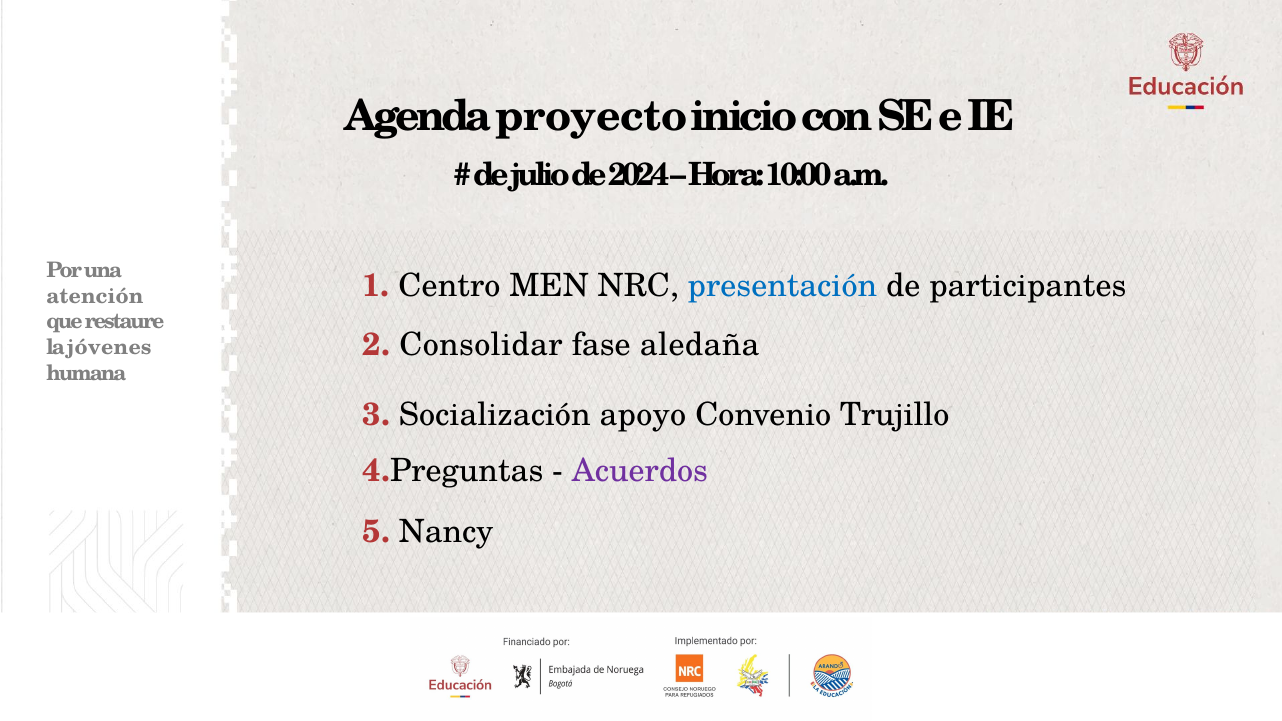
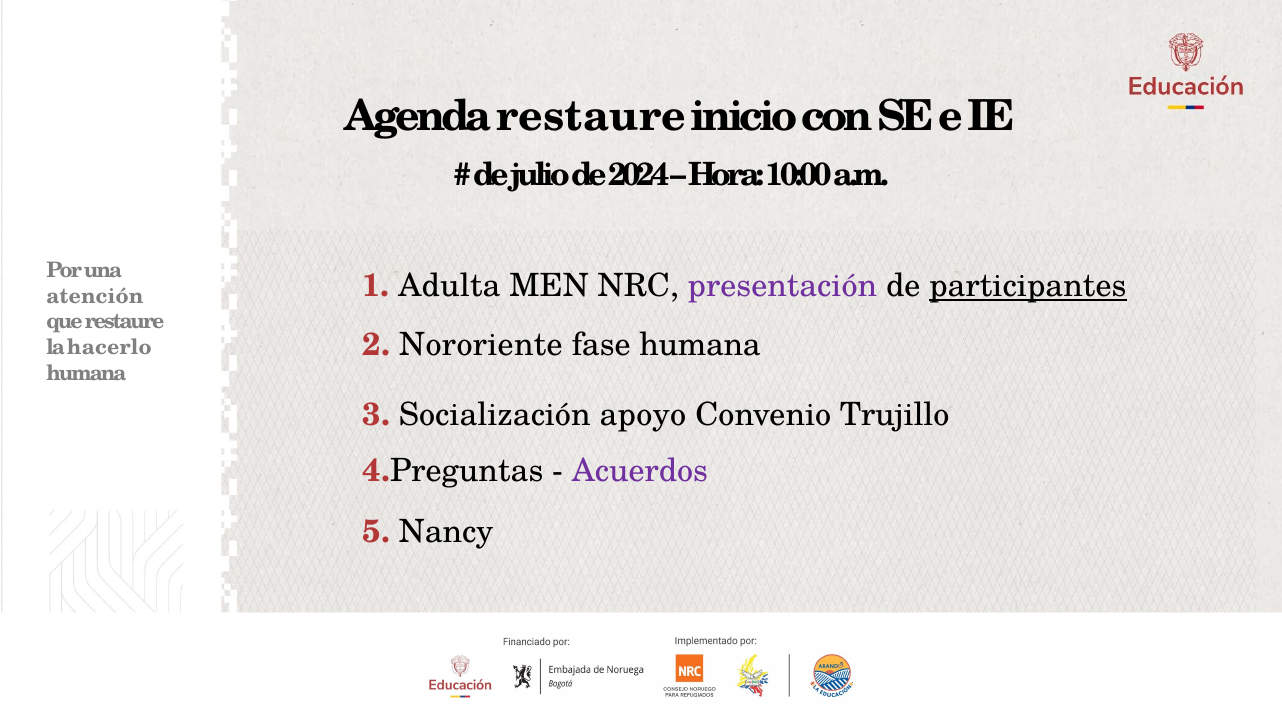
Agenda proyecto: proyecto -> restaure (591, 116)
Centro: Centro -> Adulta (449, 286)
presentación colour: blue -> purple (782, 286)
participantes underline: none -> present (1028, 286)
Consolidar: Consolidar -> Nororiente (481, 345)
fase aledaña: aledaña -> humana (700, 345)
jóvenes: jóvenes -> hacerlo (109, 347)
